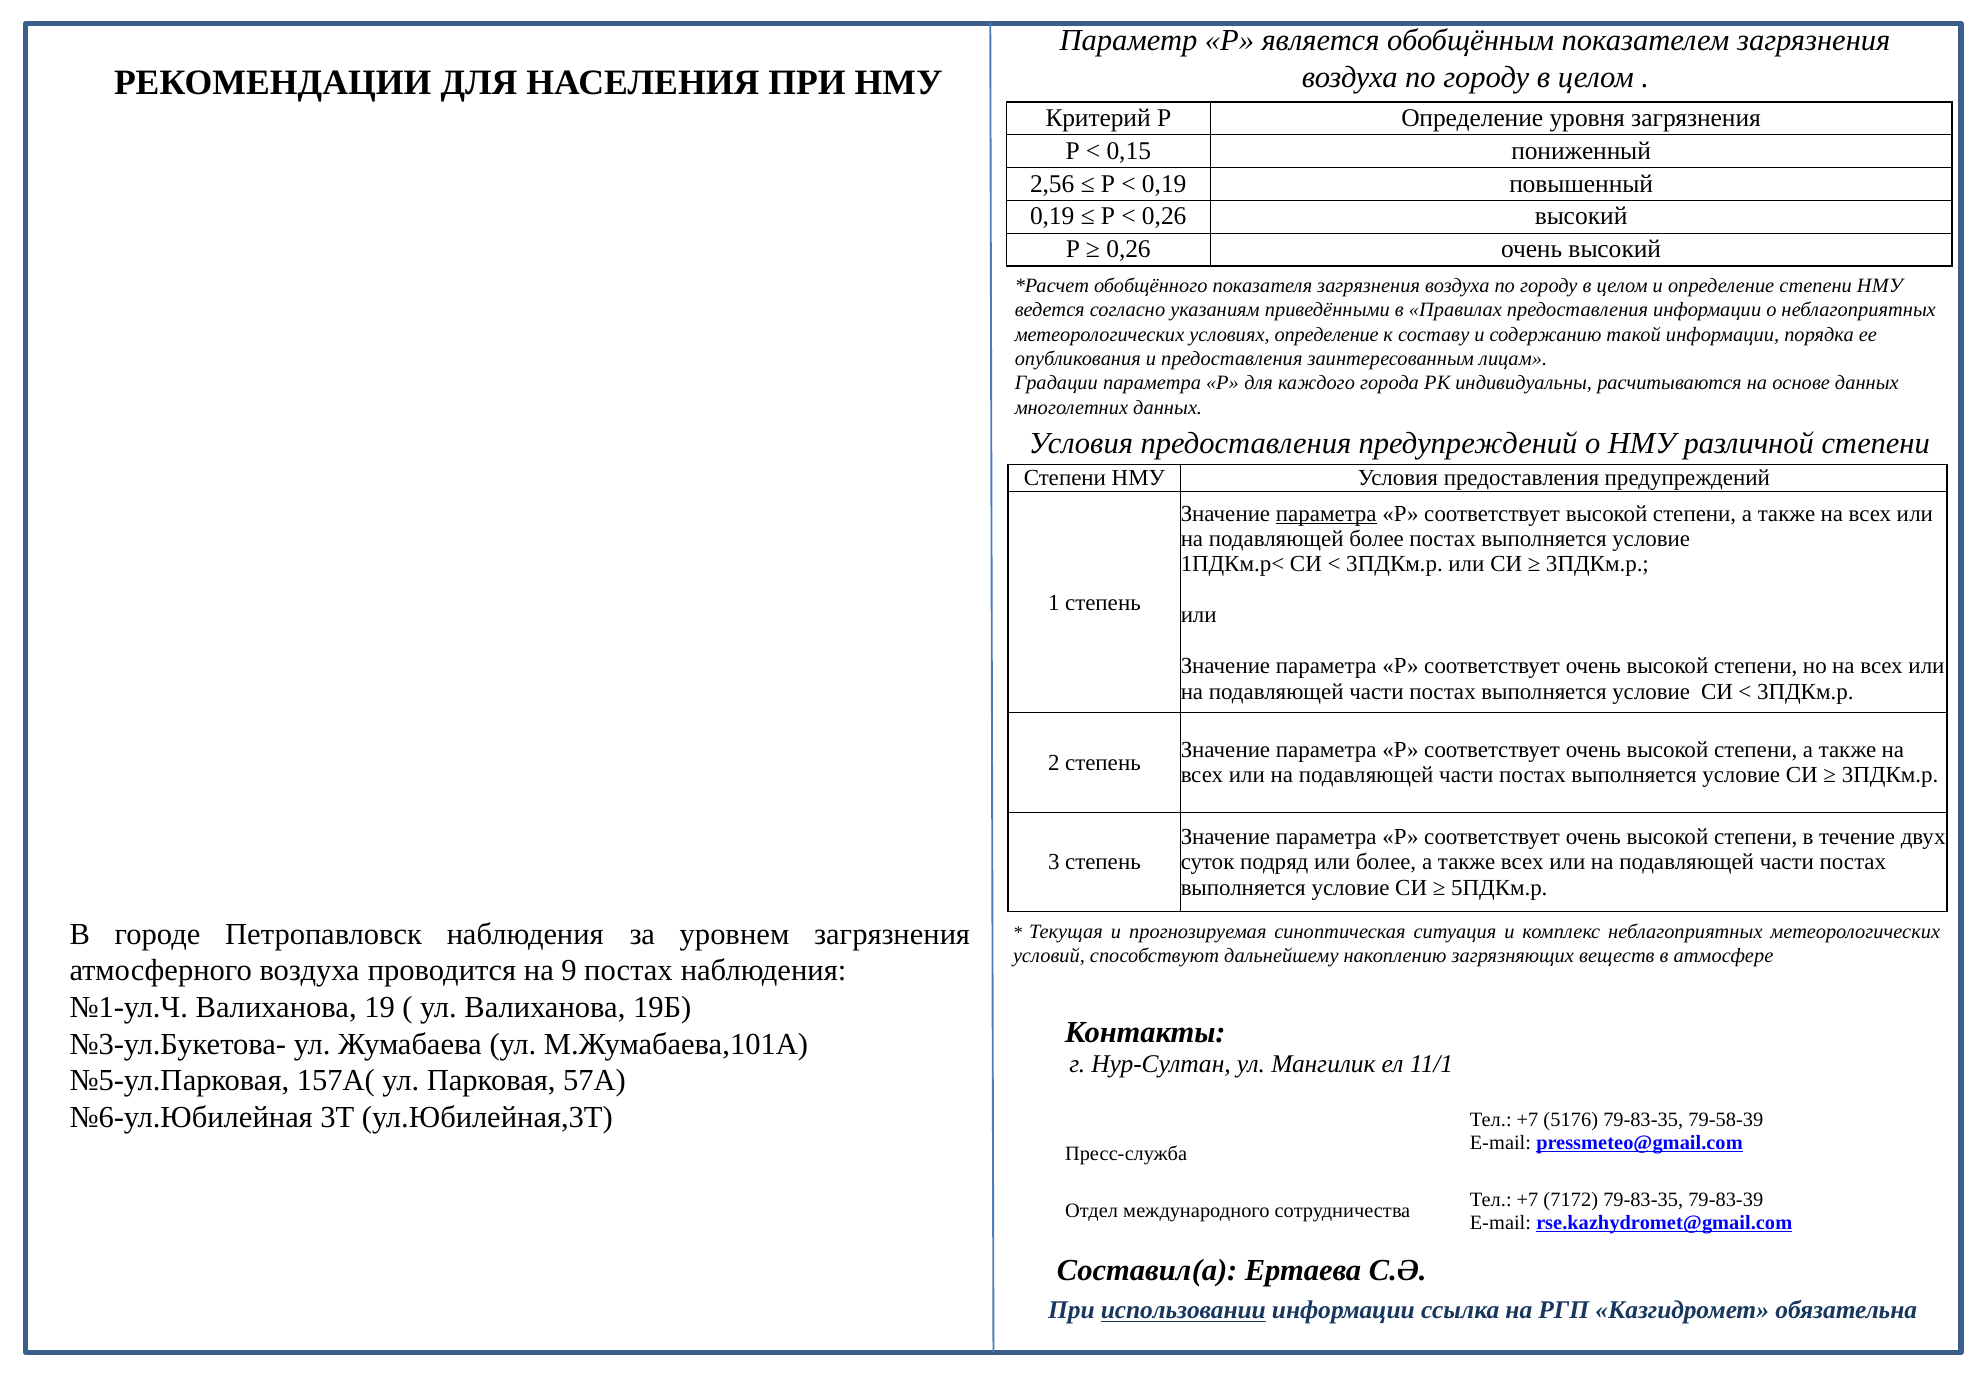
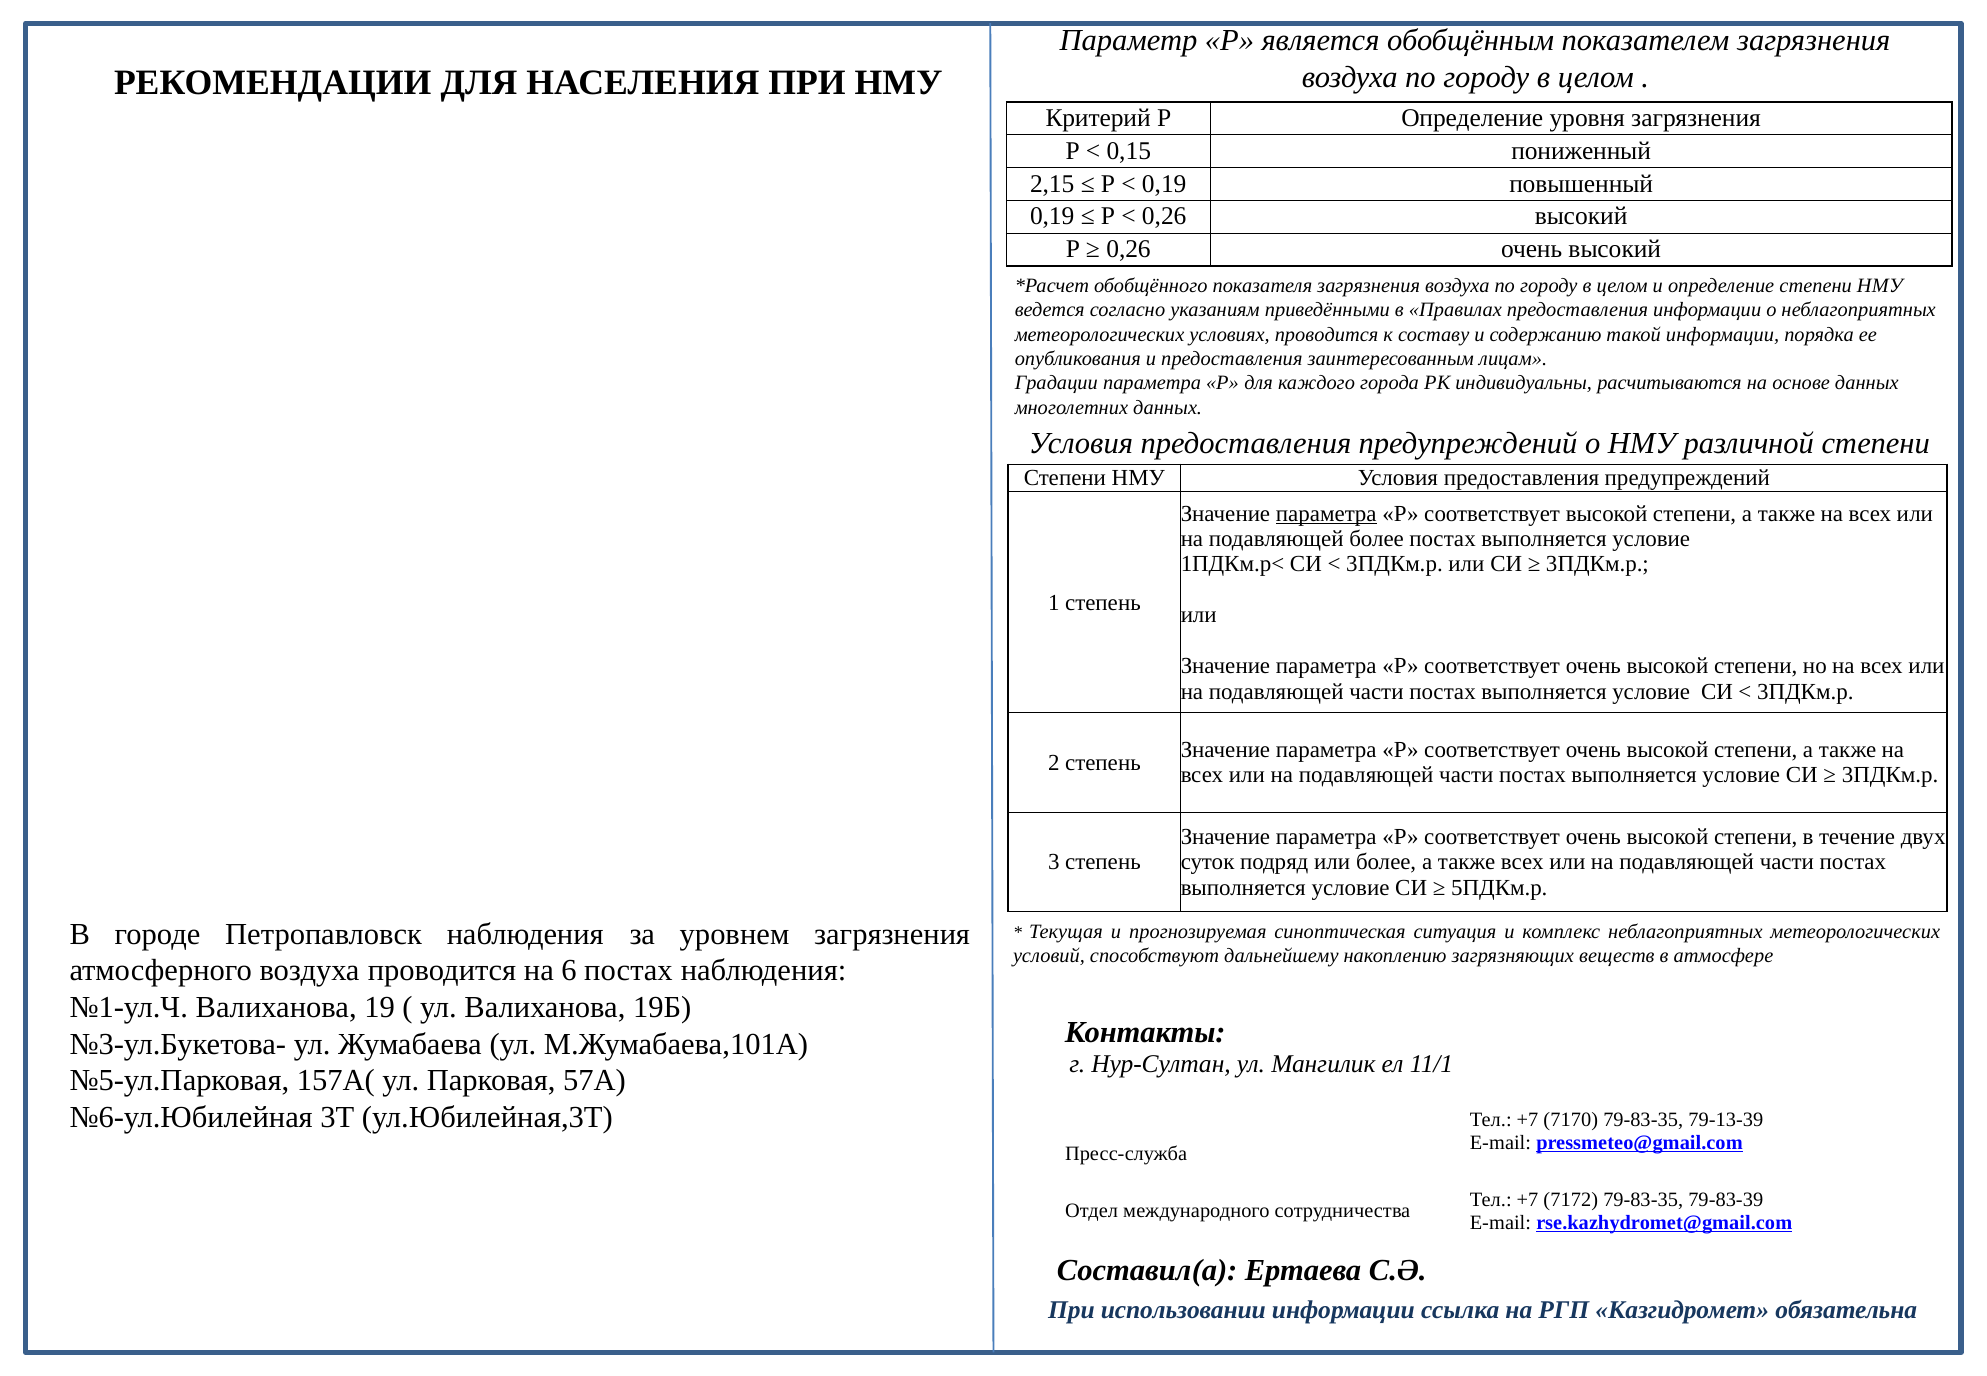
2,56: 2,56 -> 2,15 (1052, 184)
условиях определение: определение -> проводится (1327, 334)
9: 9 -> 6 (569, 971)
5176: 5176 -> 7170 (1571, 1120)
79-58-39: 79-58-39 -> 79-13-39 (1726, 1120)
использовании underline: present -> none (1183, 1310)
